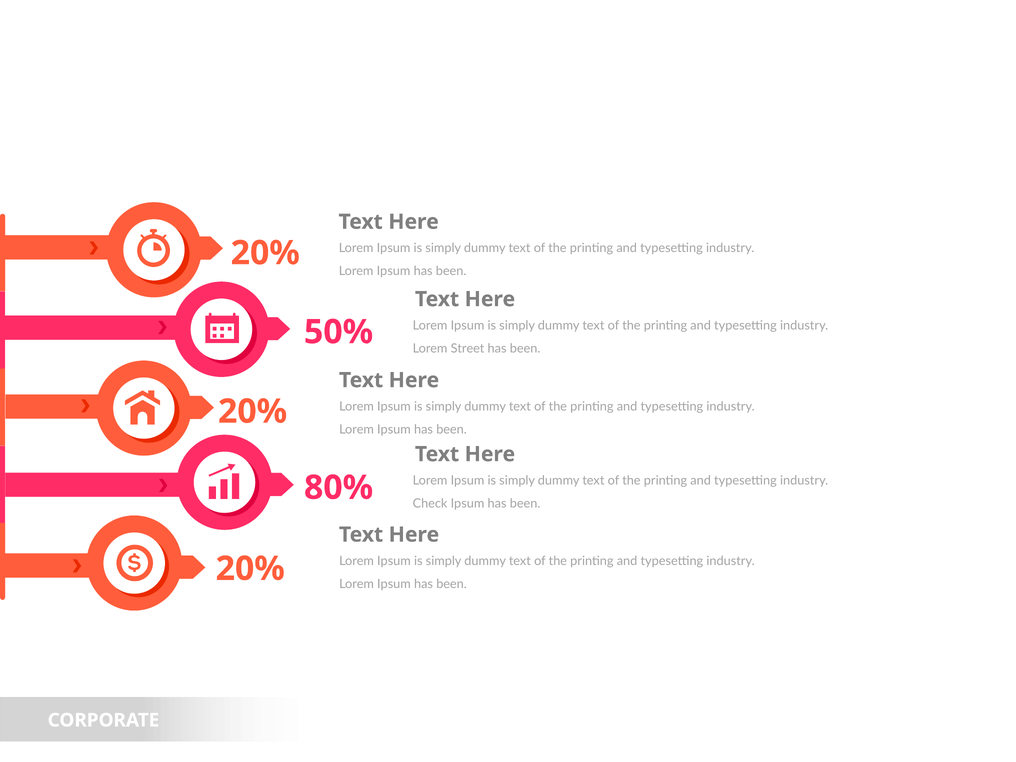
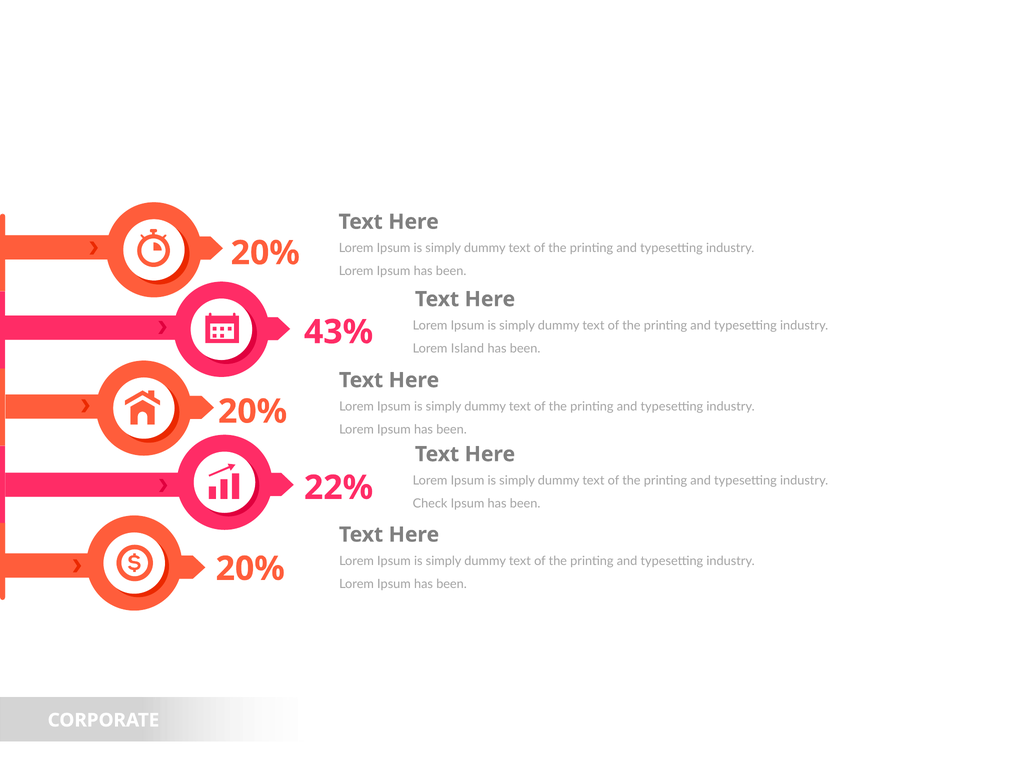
50%: 50% -> 43% (339, 332)
Street: Street -> Island (467, 348)
80%: 80% -> 22% (339, 488)
